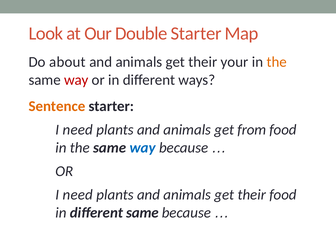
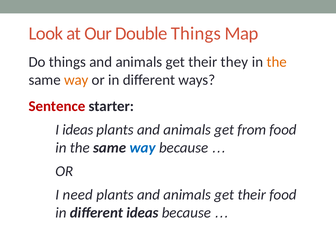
Double Starter: Starter -> Things (196, 33)
Do about: about -> things (67, 62)
your: your -> they (234, 62)
way colour: red -> orange (76, 80)
Sentence colour: orange -> red (57, 106)
need: need -> ideas (78, 130)
different same: same -> ideas (142, 213)
